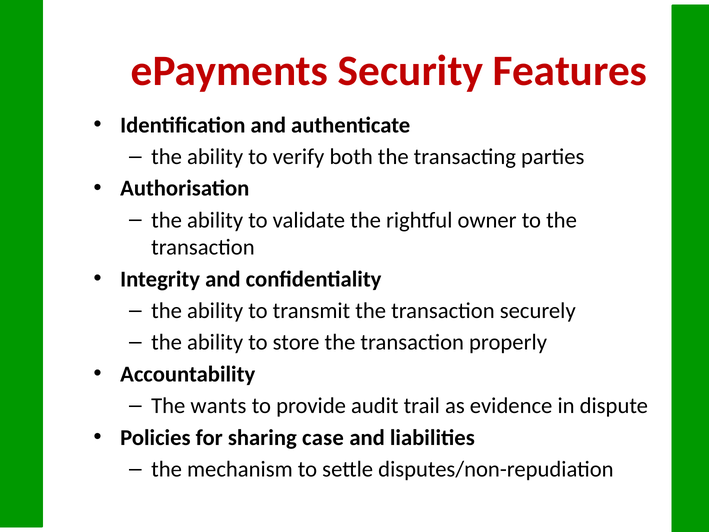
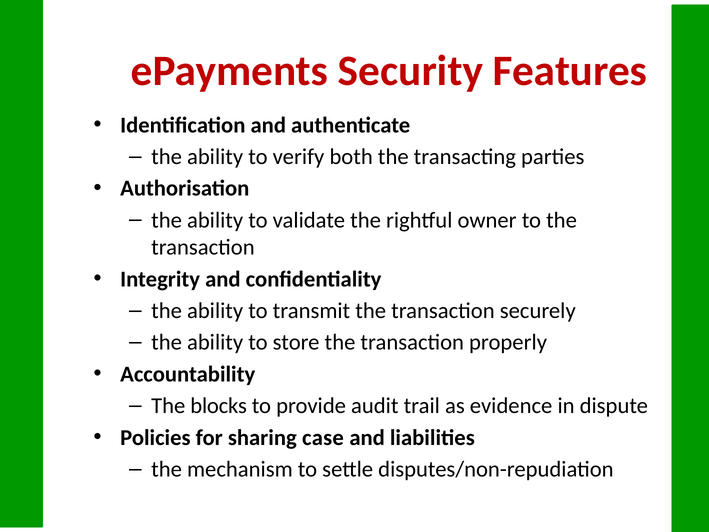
wants: wants -> blocks (219, 406)
